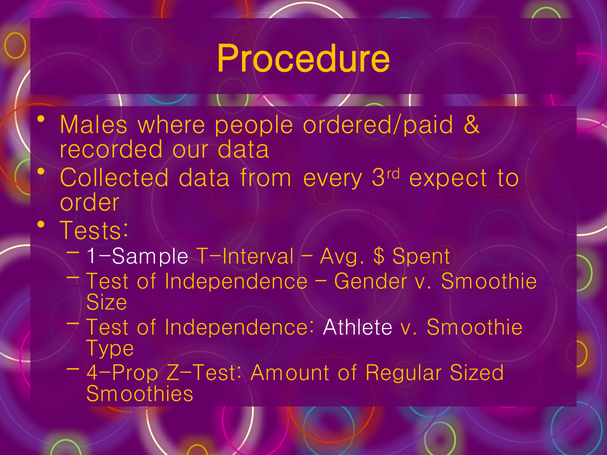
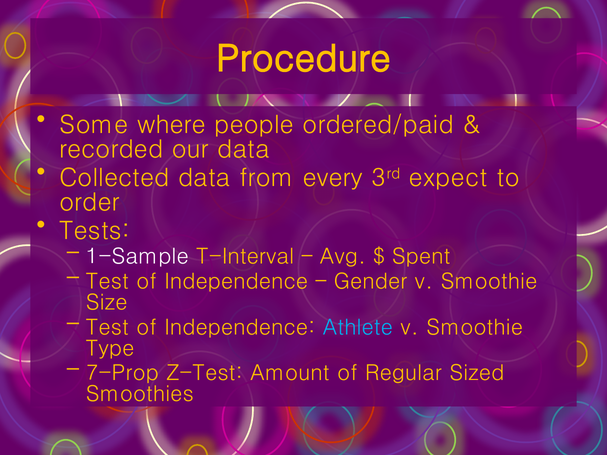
Males: Males -> Some (94, 125)
Athlete colour: white -> light blue (358, 327)
4-Prop: 4-Prop -> 7-Prop (122, 373)
